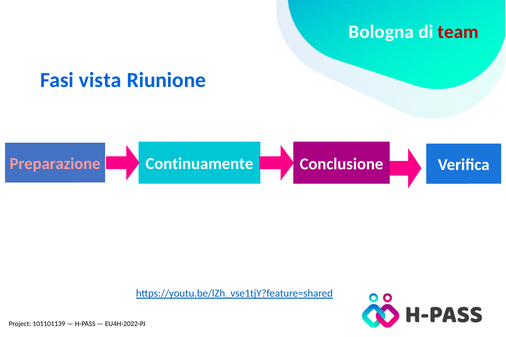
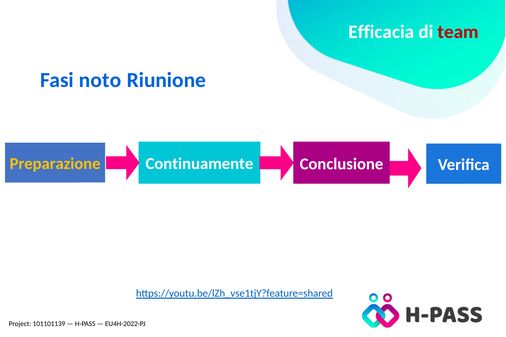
Bologna: Bologna -> Efficacia (381, 32)
vista: vista -> noto (100, 80)
Preparazione colour: pink -> yellow (55, 164)
